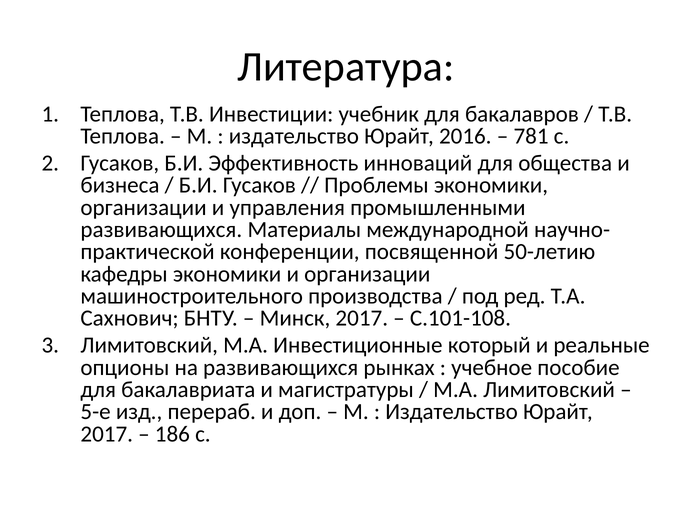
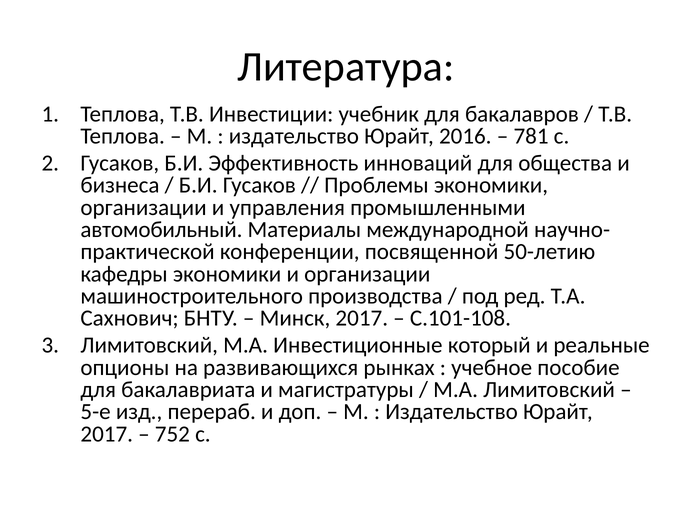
развивающихся: развивающихся -> автомобильный (161, 230)
186: 186 -> 752 (172, 434)
